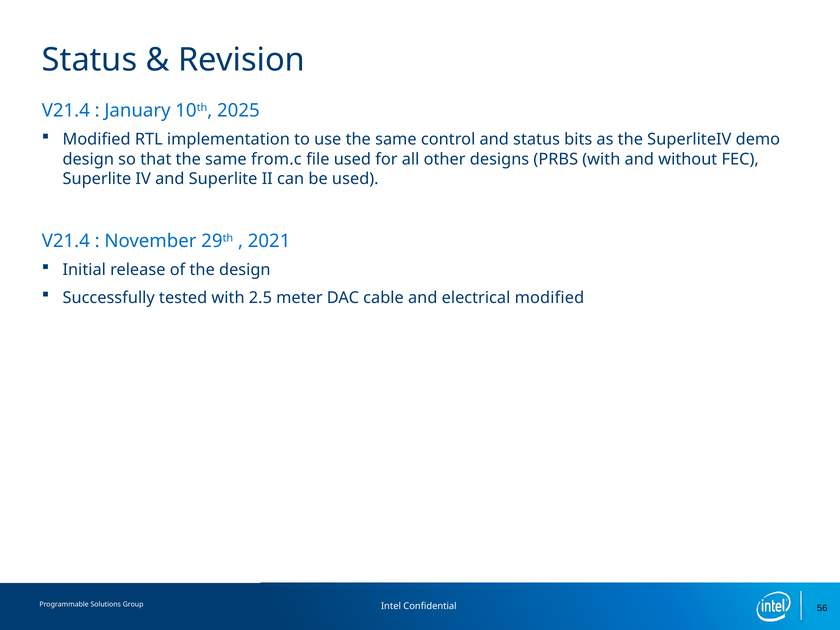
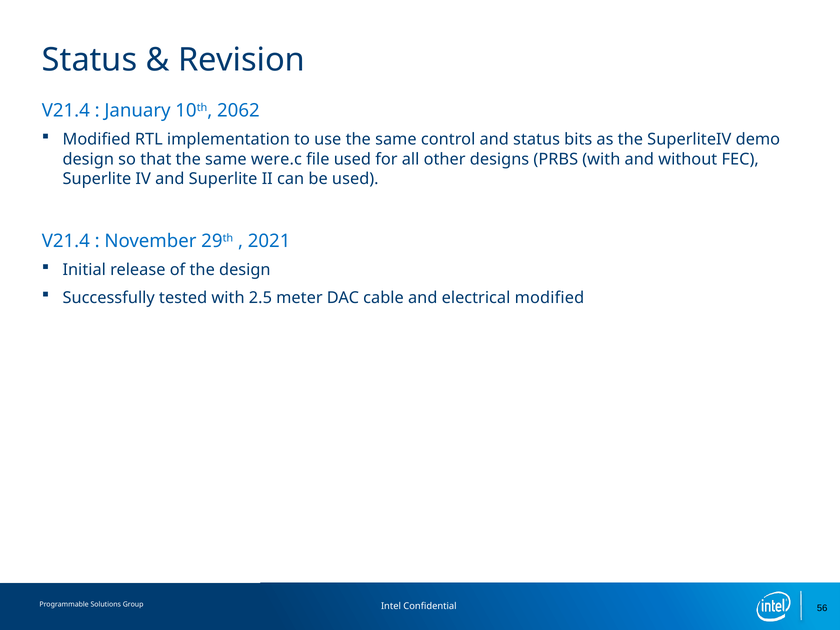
2025: 2025 -> 2062 (238, 110)
from.c: from.c -> were.c (276, 159)
